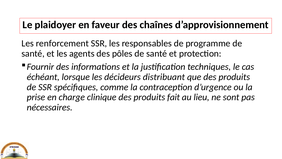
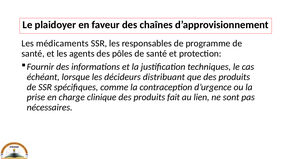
renforcement: renforcement -> médicaments (62, 43)
lieu: lieu -> lien (202, 97)
